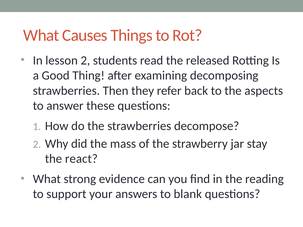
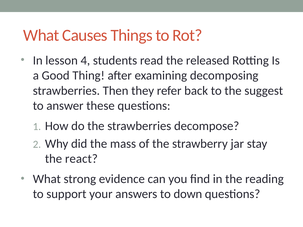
lesson 2: 2 -> 4 (85, 60)
aspects: aspects -> suggest (264, 91)
blank: blank -> down (188, 194)
